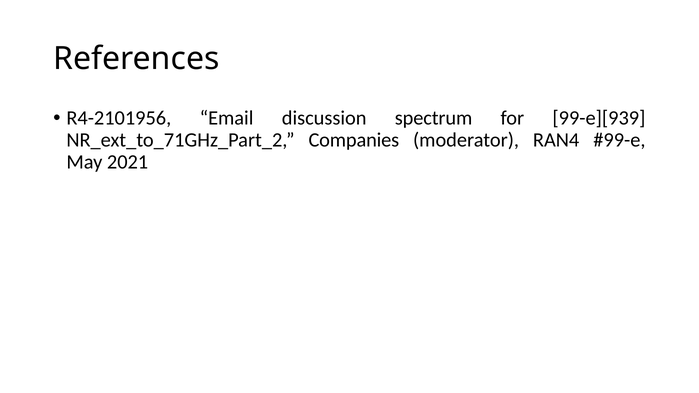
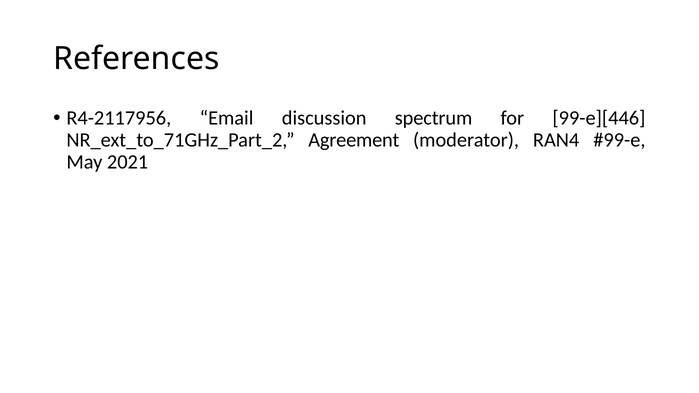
R4-2101956: R4-2101956 -> R4-2117956 (119, 118)
99-e][939: 99-e][939 -> 99-e][446 (599, 118)
Companies: Companies -> Agreement (354, 140)
